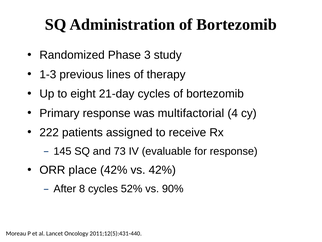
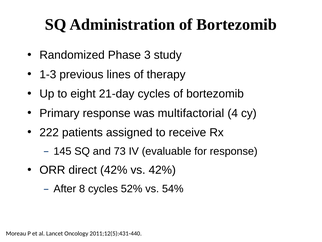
place: place -> direct (83, 170)
90%: 90% -> 54% (173, 189)
